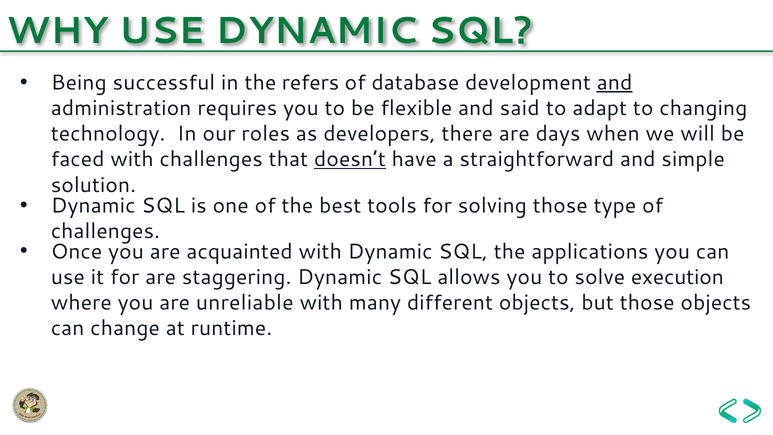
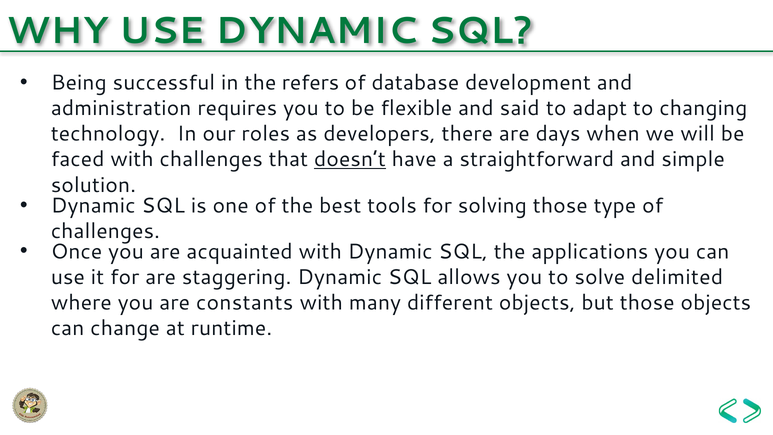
and underline: present -> none (615, 83)
execution: execution -> delimited (677, 277)
unreliable: unreliable -> constants (245, 303)
